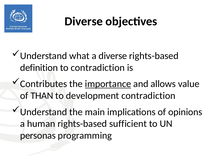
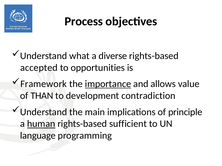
Diverse: Diverse -> Process (84, 21)
definition: definition -> accepted (39, 68)
to contradiction: contradiction -> opportunities (98, 68)
Contributes: Contributes -> Framework (44, 84)
opinions: opinions -> principle (185, 112)
human underline: none -> present (41, 124)
personas: personas -> language (38, 136)
